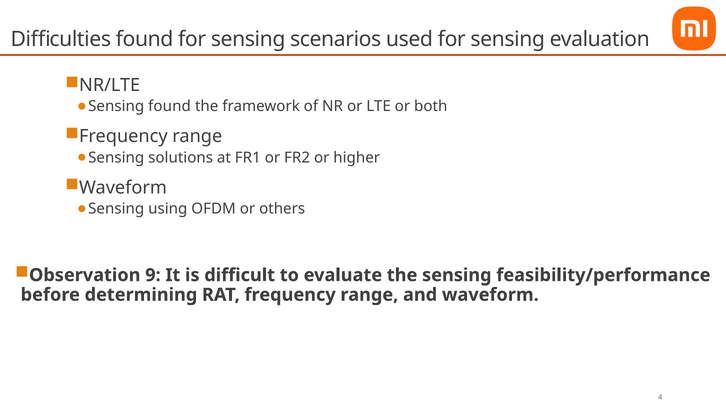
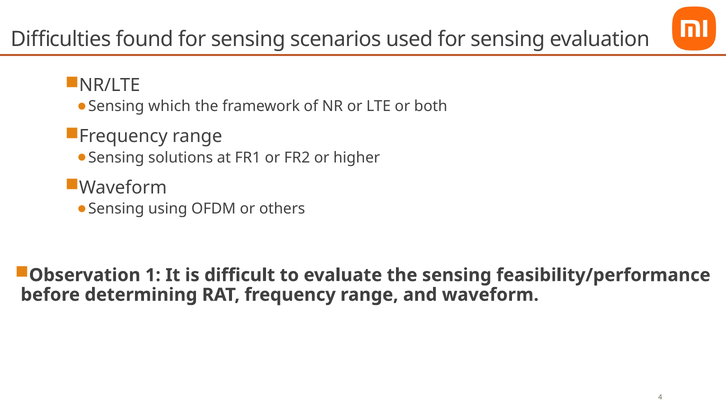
Sensing found: found -> which (170, 106)
9: 9 -> 1 (153, 275)
